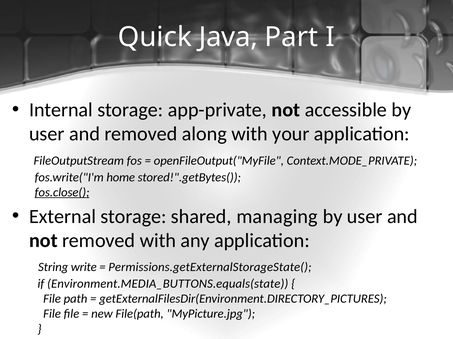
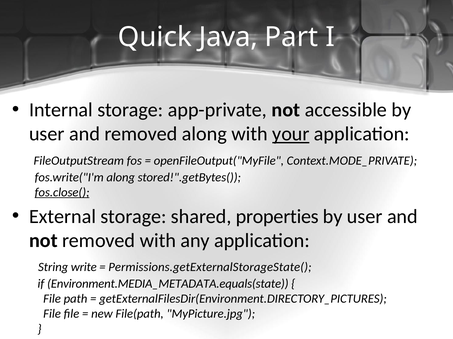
your underline: none -> present (291, 134)
fos.write("I'm home: home -> along (121, 178)
managing: managing -> properties (277, 217)
Environment.MEDIA_BUTTONS.equals(state: Environment.MEDIA_BUTTONS.equals(state -> Environment.MEDIA_METADATA.equals(state (168, 284)
